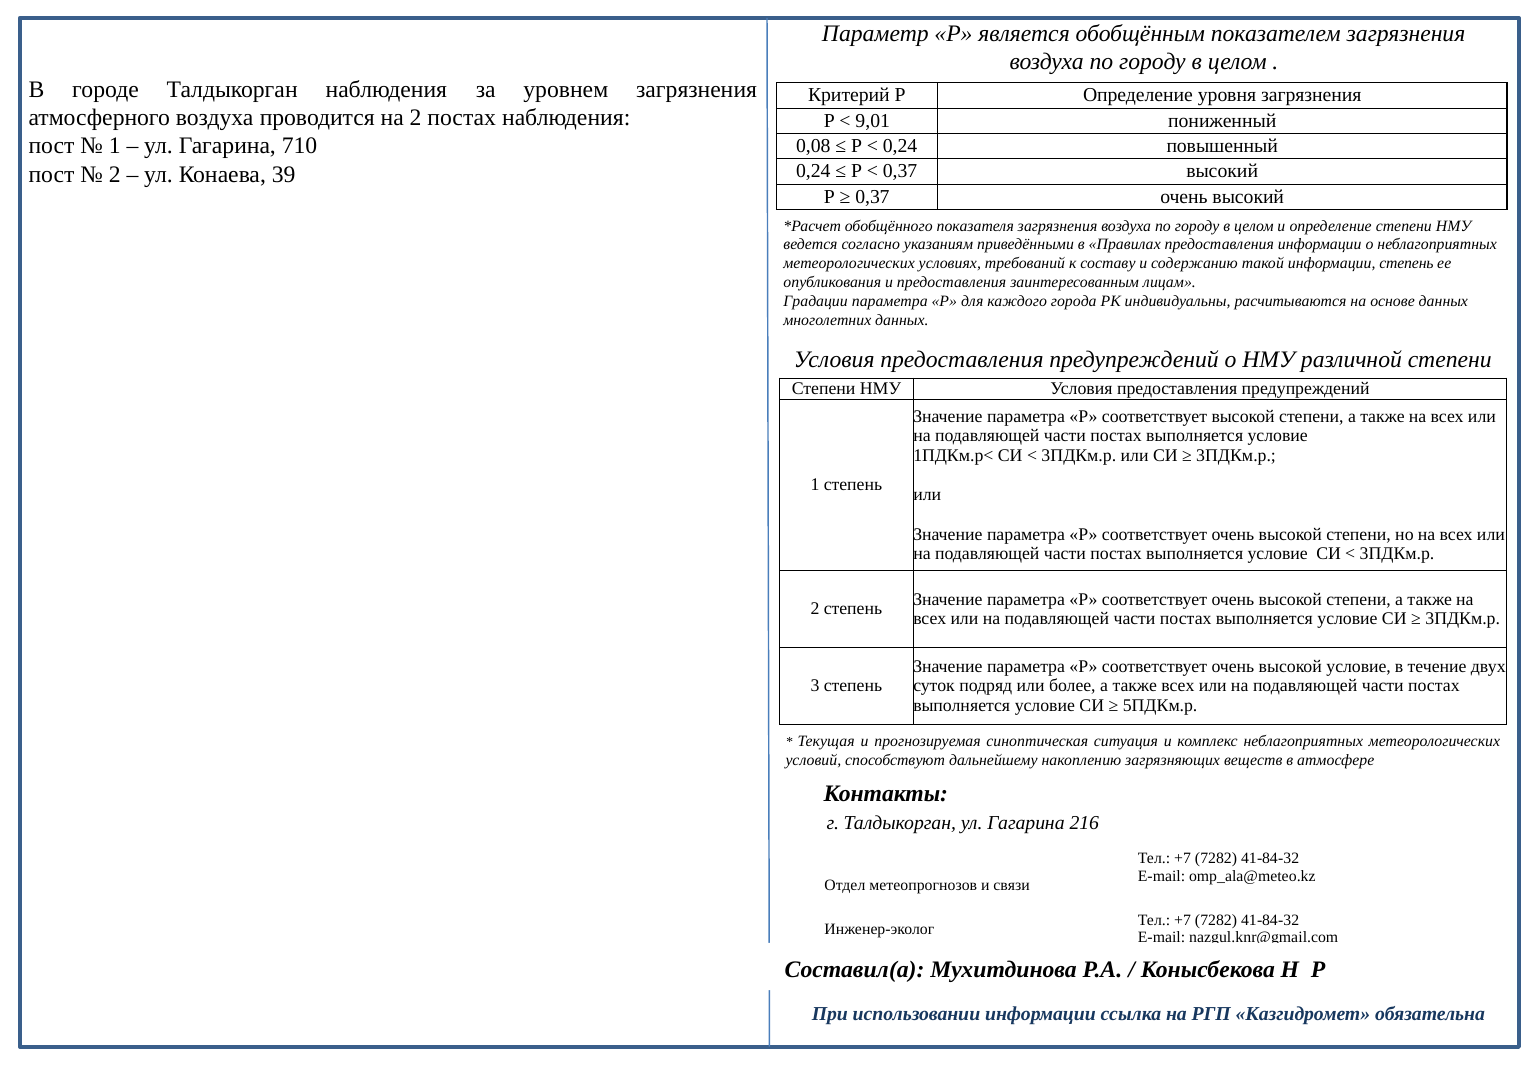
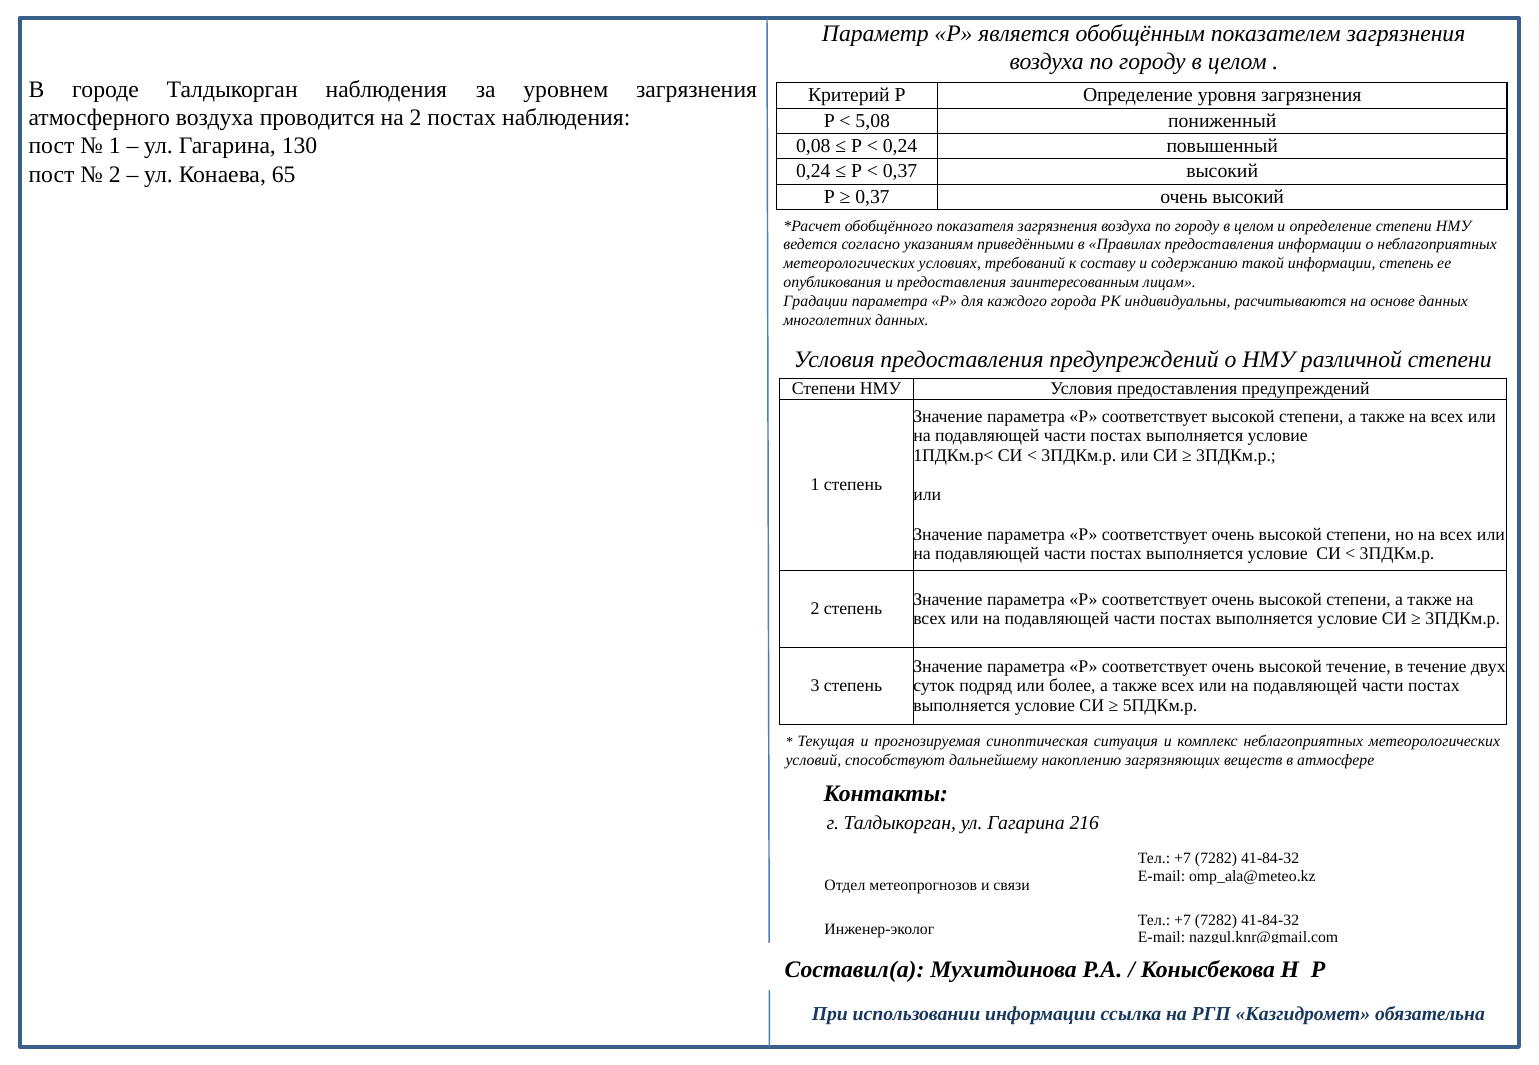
9,01: 9,01 -> 5,08 (873, 121)
710: 710 -> 130 (300, 146)
39: 39 -> 65 (284, 175)
высокой условие: условие -> течение (1359, 667)
